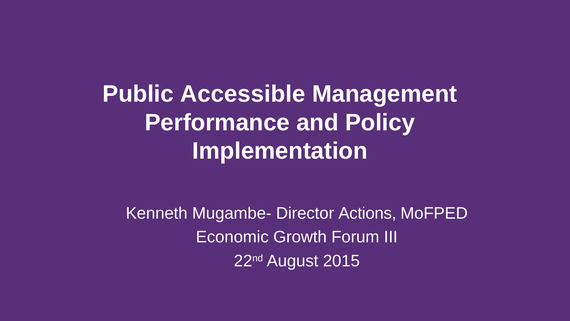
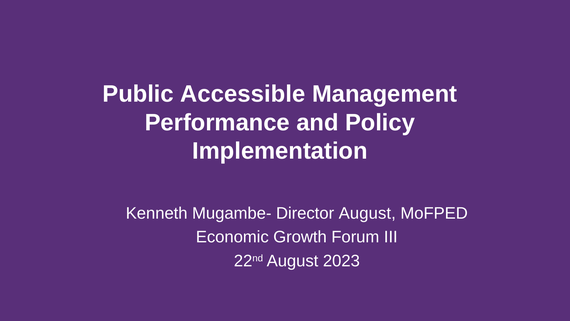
Director Actions: Actions -> August (367, 213)
2015: 2015 -> 2023 (341, 261)
